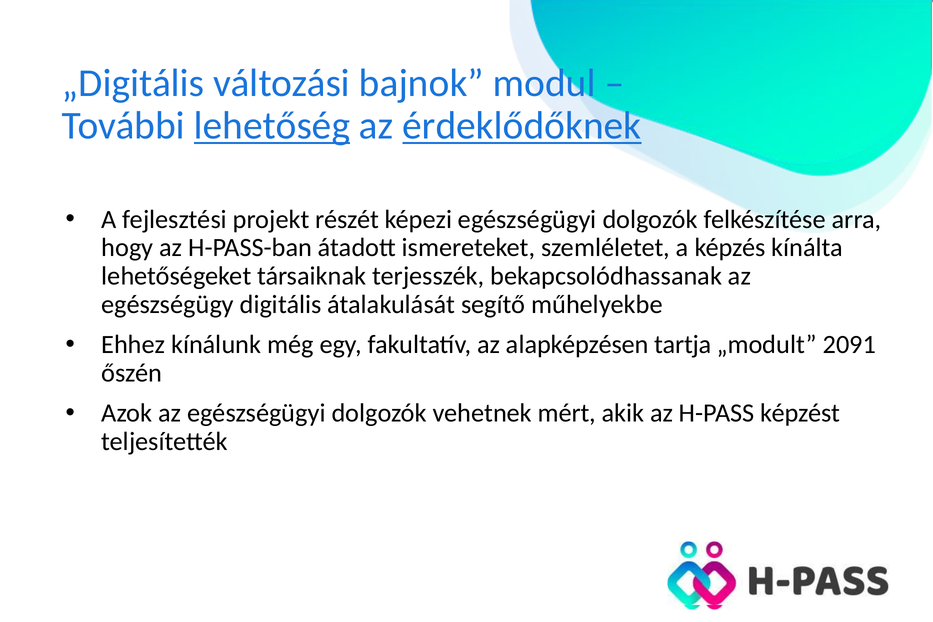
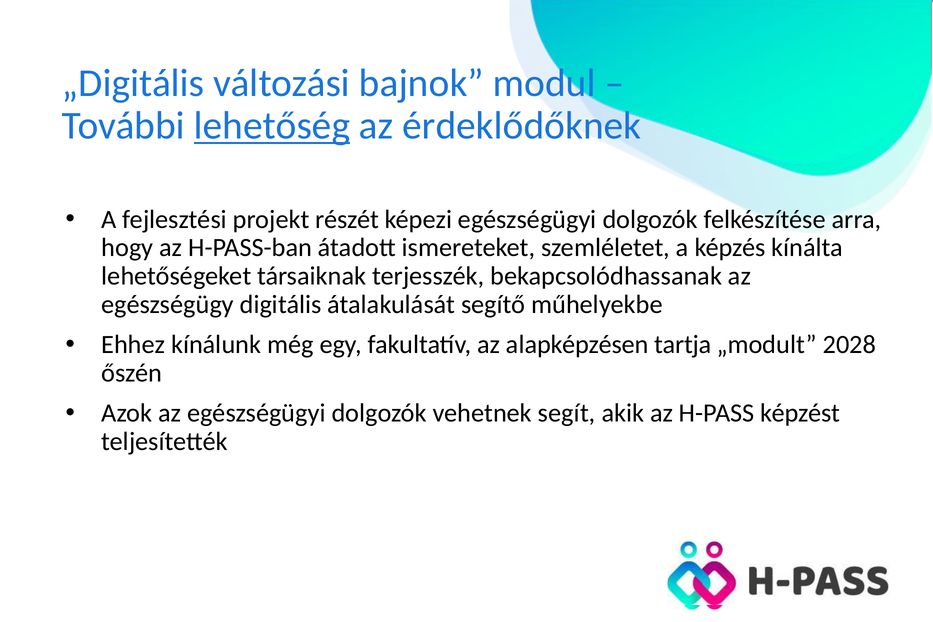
érdeklődőknek underline: present -> none (522, 126)
2091: 2091 -> 2028 (849, 345)
mért: mért -> segít (567, 413)
